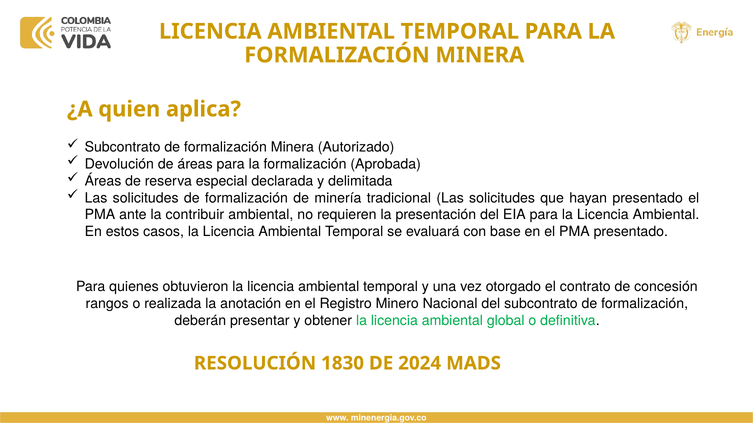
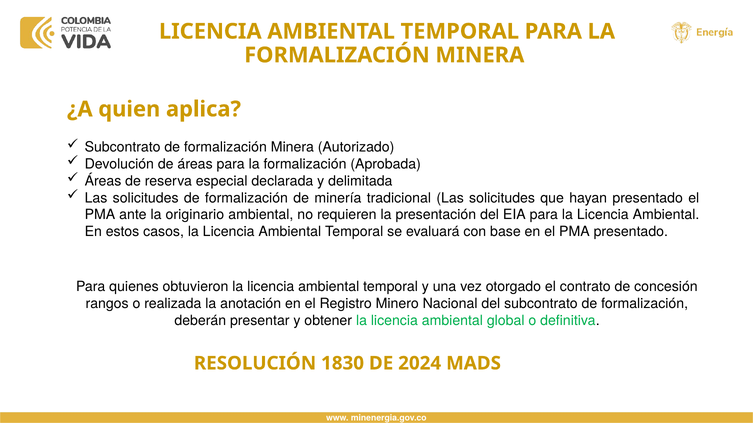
contribuir: contribuir -> originario (195, 215)
